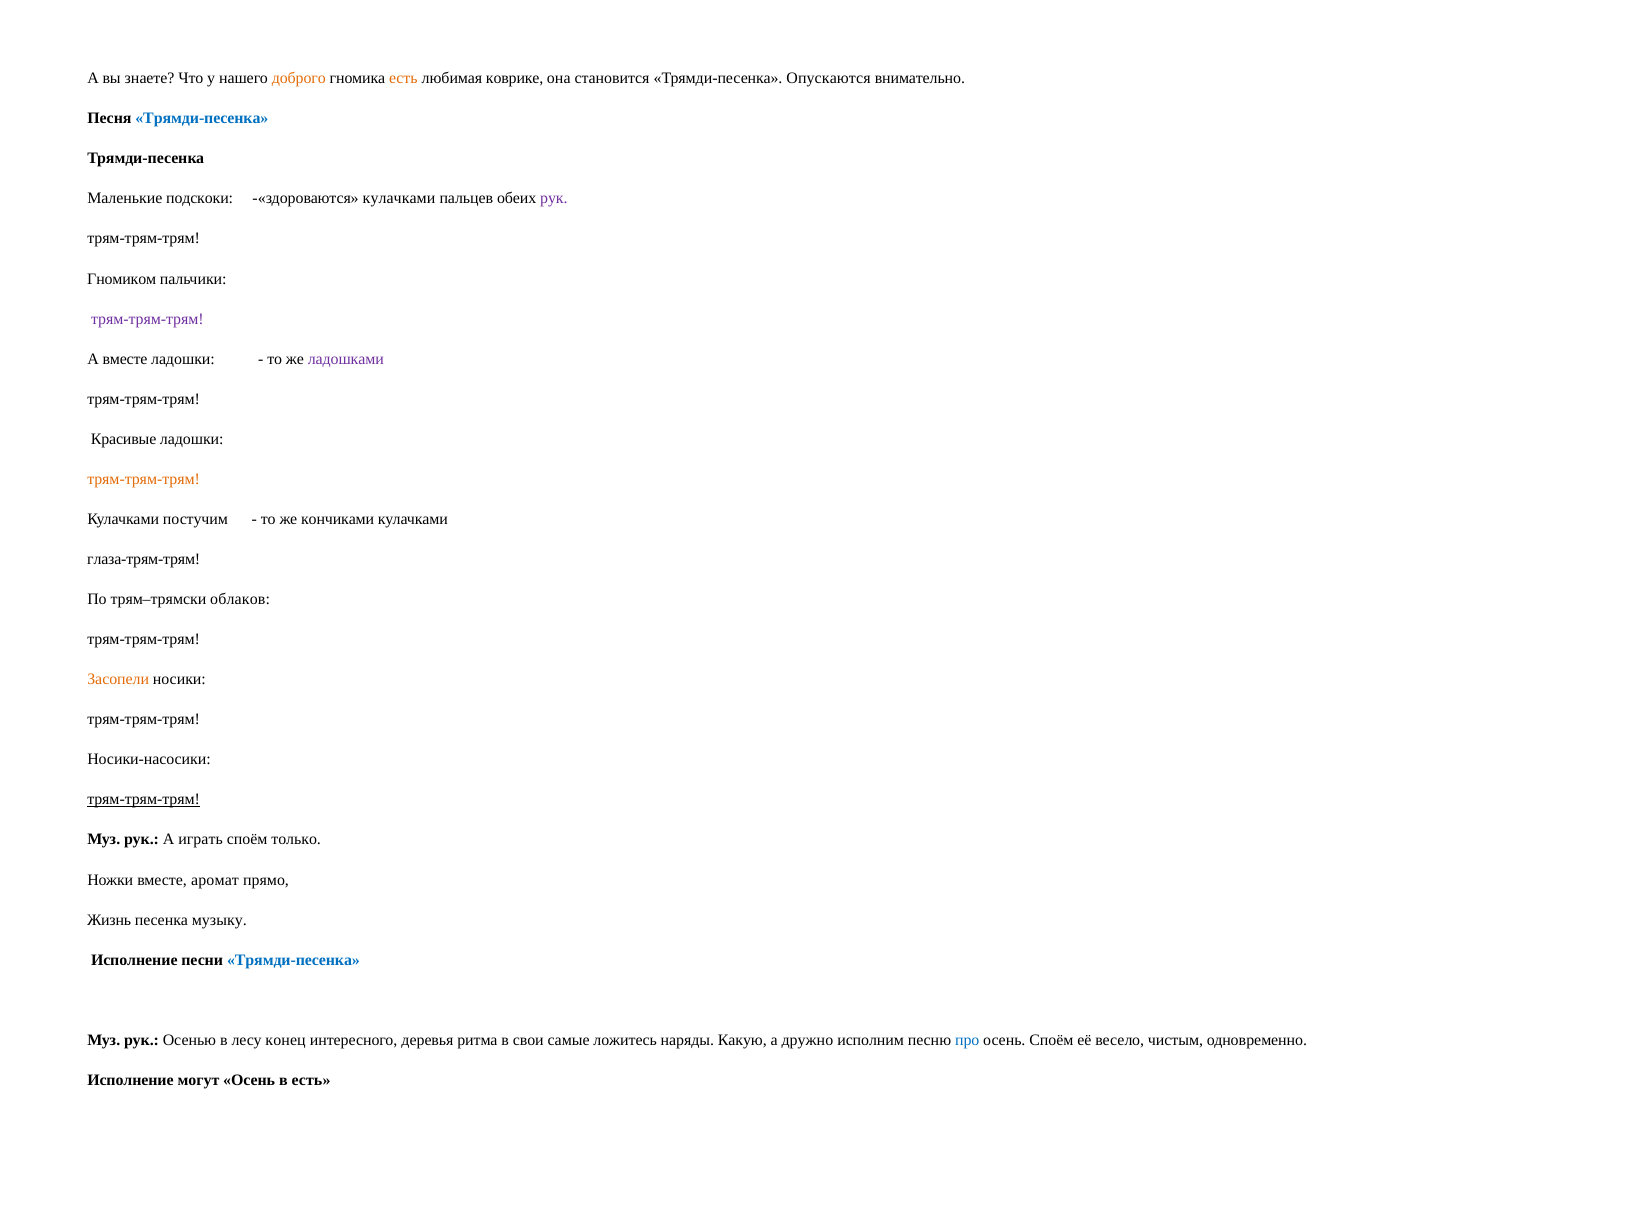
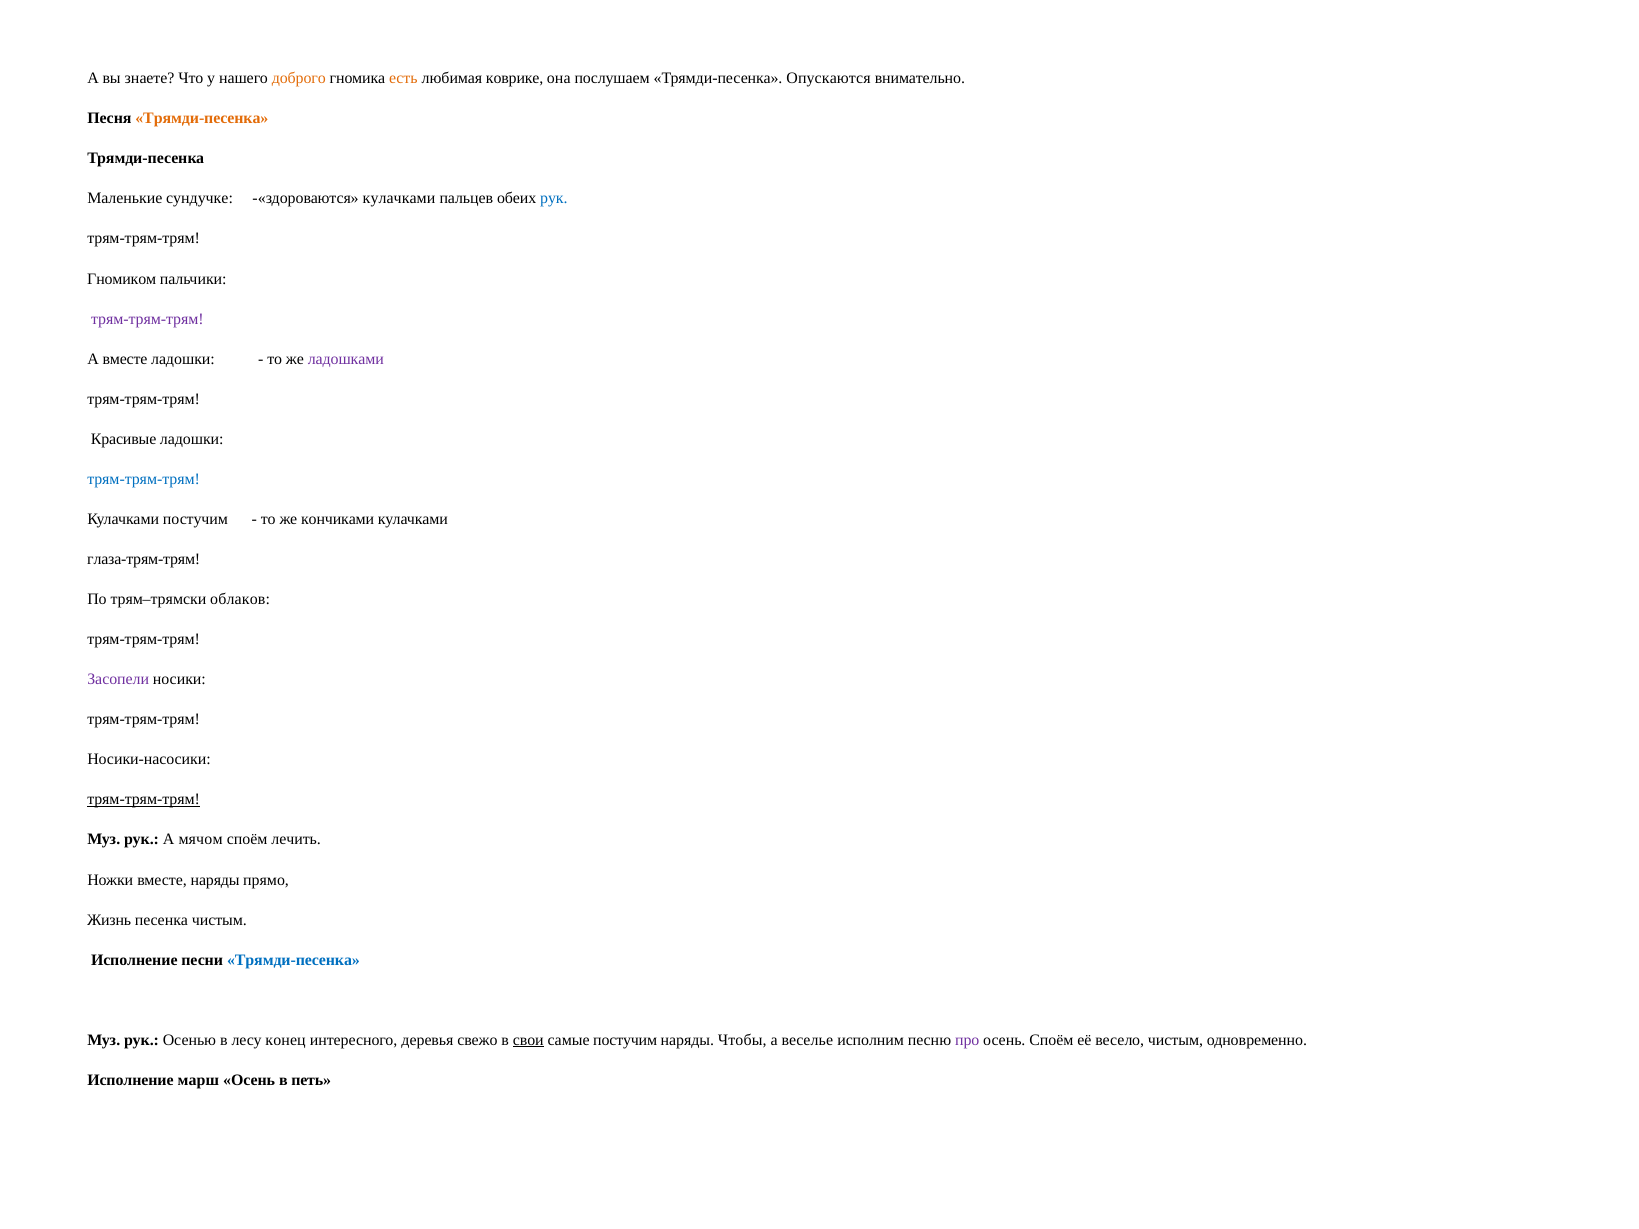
становится: становится -> послушаем (612, 78)
Трямди-песенка colour: blue -> orange (202, 119)
подскоки: подскоки -> сундучке (200, 199)
рук colour: purple -> blue (554, 199)
трям-трям-трям colour: orange -> blue (144, 479)
Засопели colour: orange -> purple (118, 680)
играть: играть -> мячом (201, 840)
только: только -> лечить (296, 840)
вместе аромат: аромат -> наряды (215, 880)
песенка музыку: музыку -> чистым (219, 920)
ритма: ритма -> свежо (477, 1040)
свои underline: none -> present (528, 1040)
самые ложитесь: ложитесь -> постучим (625, 1040)
Какую: Какую -> Чтобы (742, 1040)
дружно: дружно -> веселье (807, 1040)
про colour: blue -> purple (967, 1040)
могут: могут -> марш (198, 1080)
в есть: есть -> петь (311, 1080)
